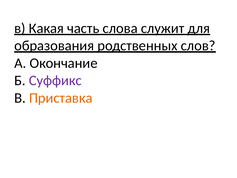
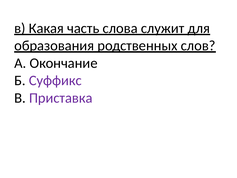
Приставка colour: orange -> purple (61, 98)
